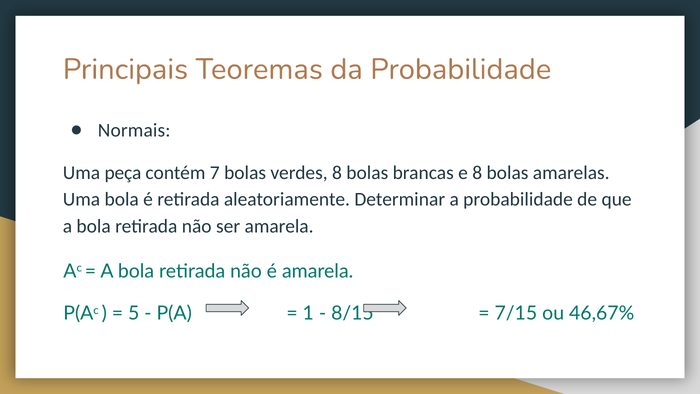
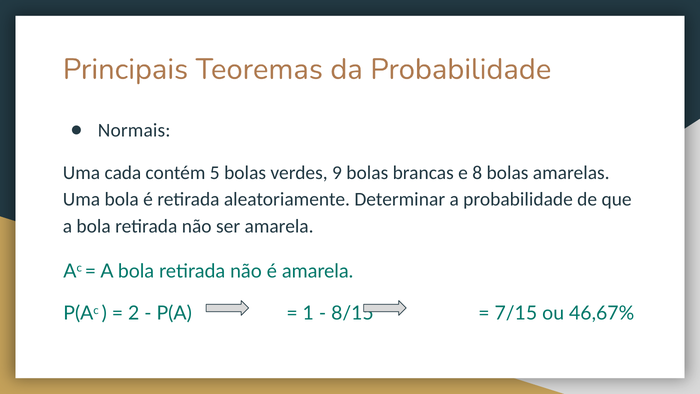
peça: peça -> cada (123, 173)
7: 7 -> 5 (215, 173)
verdes 8: 8 -> 9 (337, 173)
5: 5 -> 2 (134, 313)
